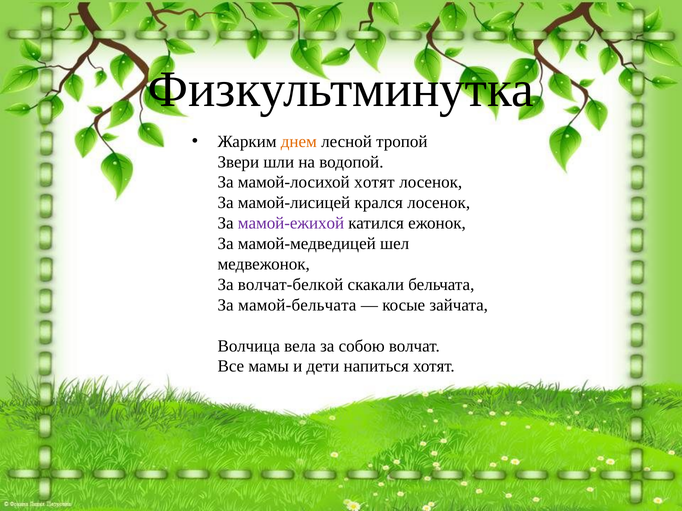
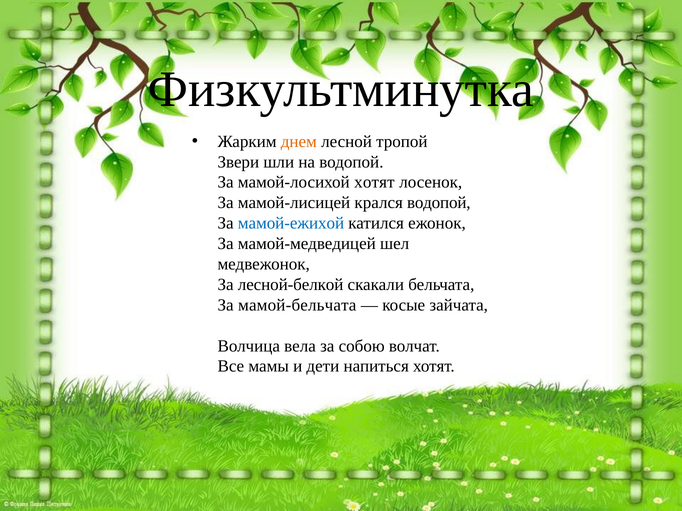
крался лосенок: лосенок -> водопой (439, 203)
мамой-ежихой colour: purple -> blue (291, 223)
волчат-белкой: волчат-белкой -> лесной-белкой (291, 285)
